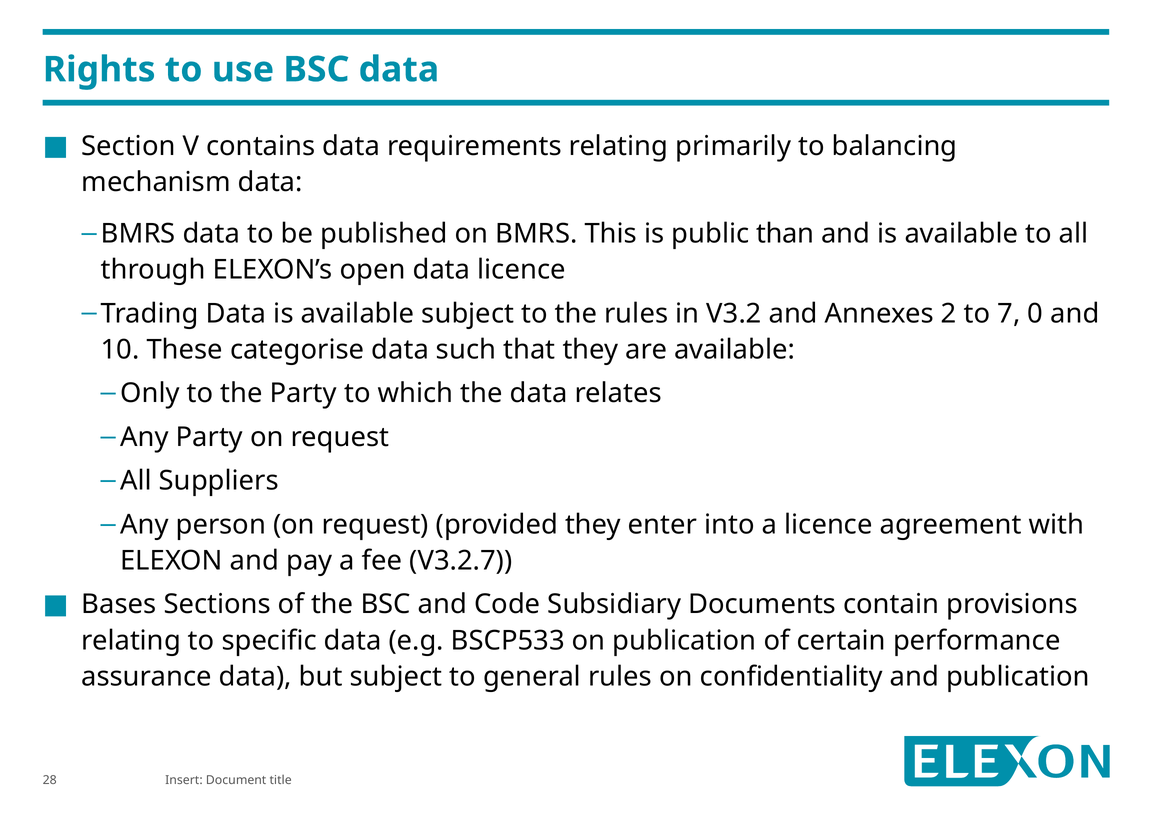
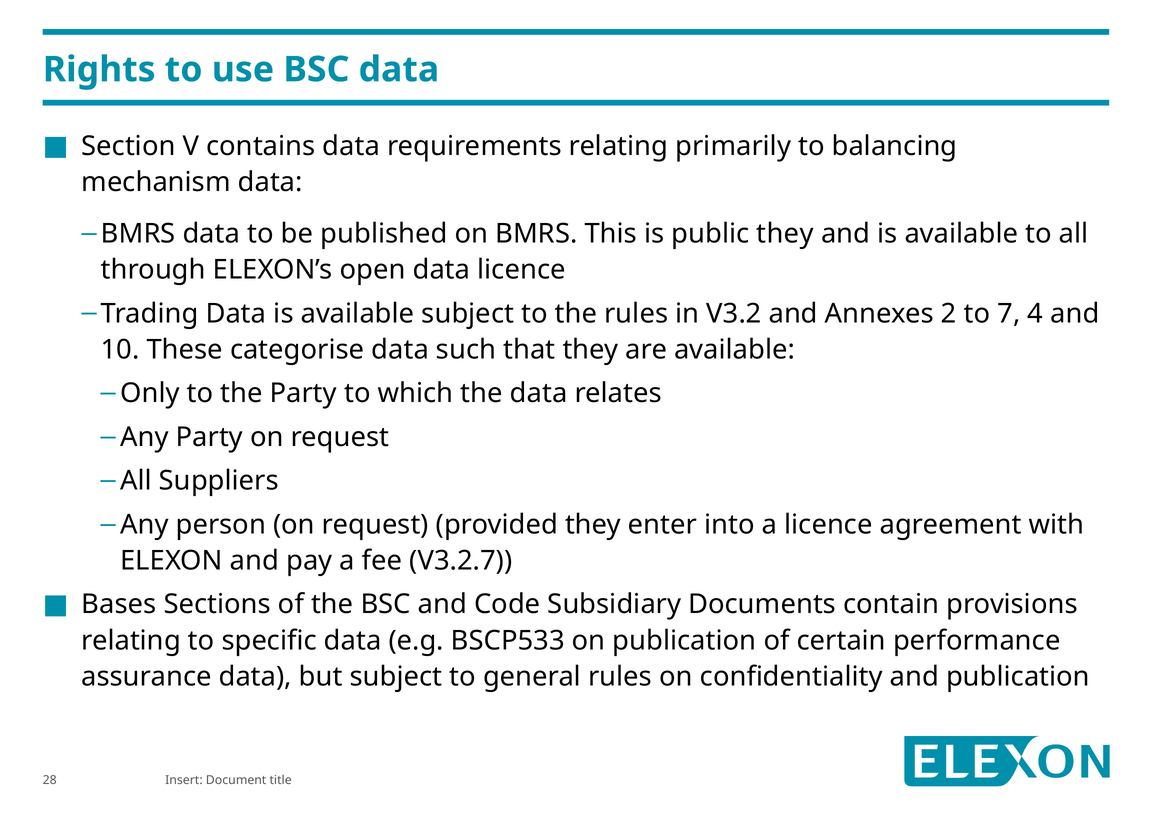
public than: than -> they (785, 234)
0: 0 -> 4 (1035, 314)
